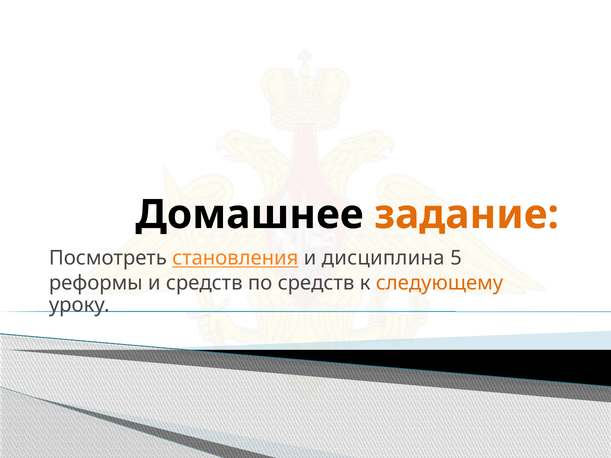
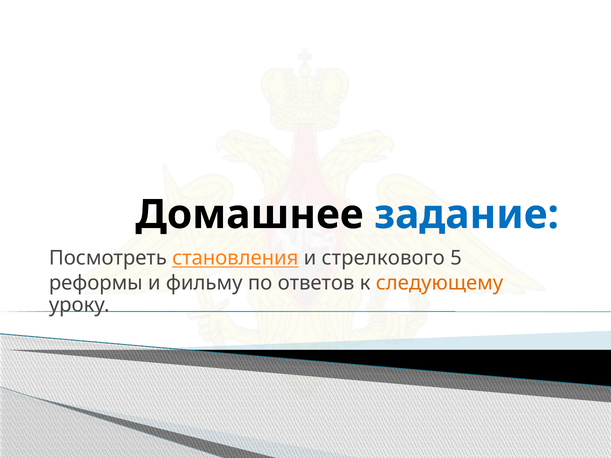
задание colour: orange -> blue (467, 215)
дисциплина: дисциплина -> стрелкового (383, 258)
и средств: средств -> фильму (204, 283)
по средств: средств -> ответов (316, 283)
